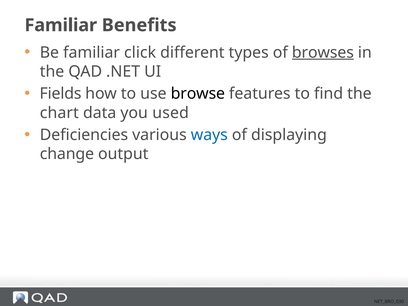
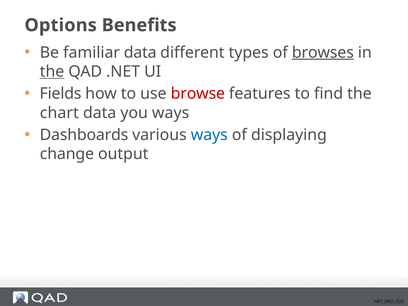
Familiar: Familiar -> Options (61, 25)
familiar click: click -> data (140, 52)
the underline: none -> present (52, 72)
browse colour: black -> red (198, 94)
you used: used -> ways (171, 113)
Deficiencies: Deficiencies -> Dashboards (84, 135)
